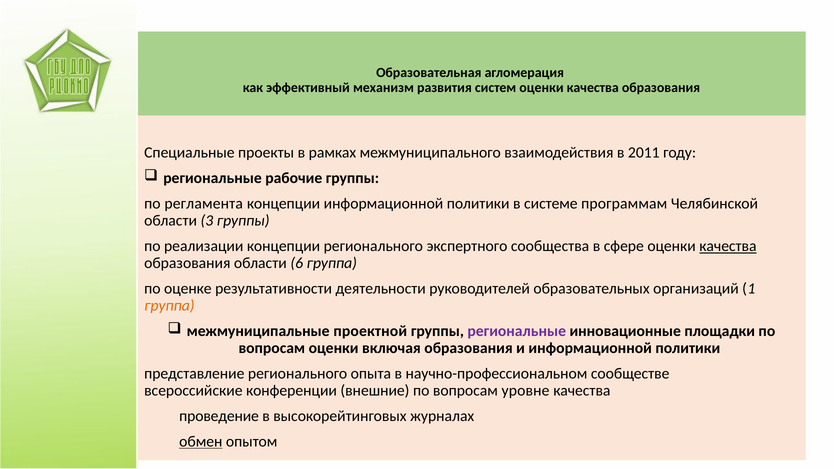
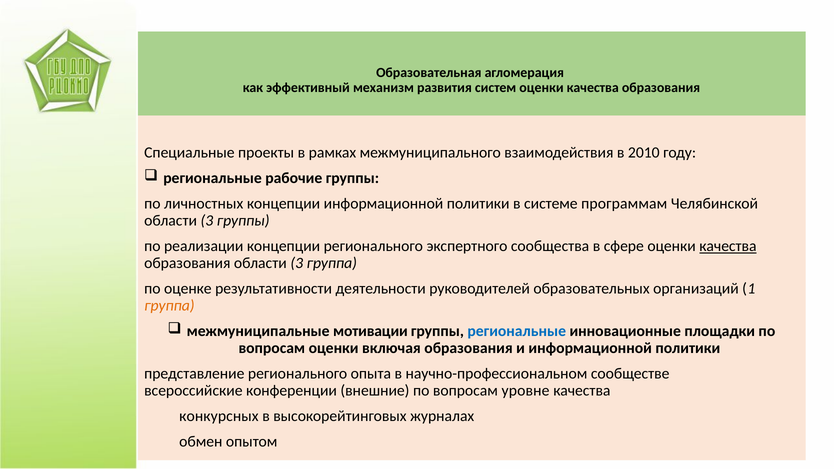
2011: 2011 -> 2010 (644, 152)
регламента: регламента -> личностных (204, 204)
образования области 6: 6 -> 3 (297, 263)
проектной: проектной -> мотивации (370, 331)
региональные colour: purple -> blue (517, 331)
проведение: проведение -> конкурсных (219, 416)
обмен underline: present -> none (201, 442)
